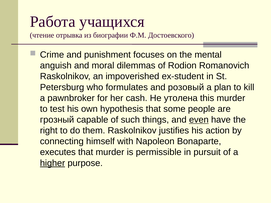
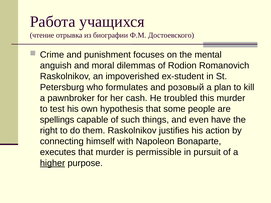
утолена: утолена -> troubled (181, 98)
грозный: грозный -> spellings (57, 120)
even underline: present -> none (199, 120)
